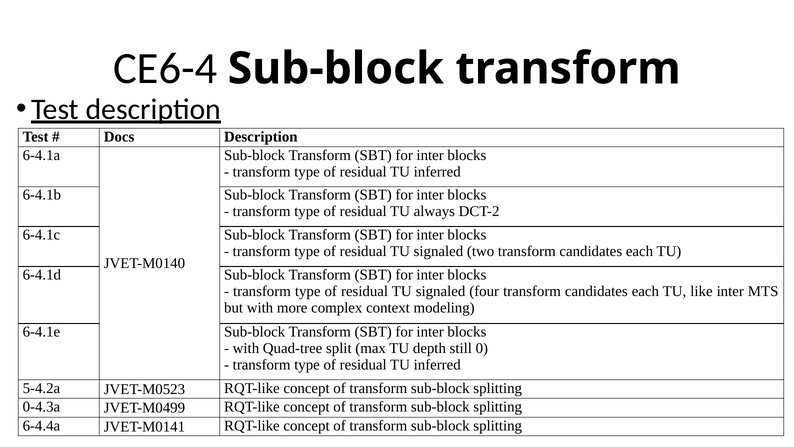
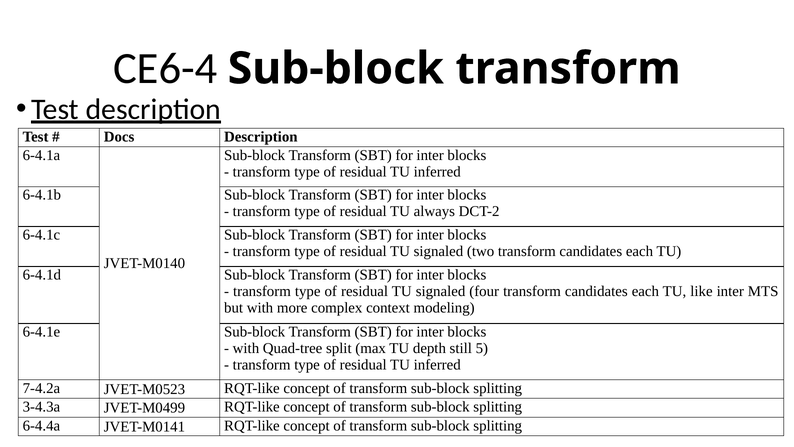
0: 0 -> 5 (482, 348)
5-4.2a: 5-4.2a -> 7-4.2a (41, 388)
0-4.3a: 0-4.3a -> 3-4.3a (41, 406)
